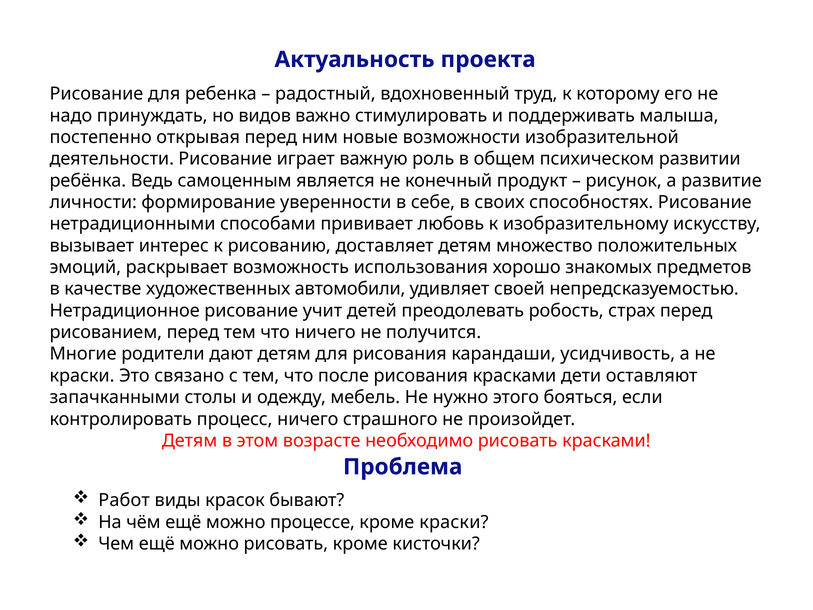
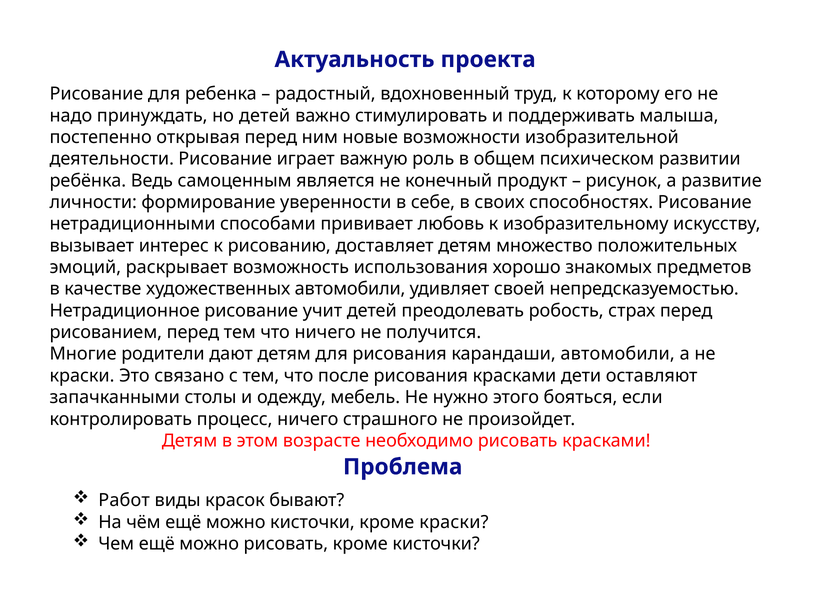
но видов: видов -> детей (265, 116)
карандаши усидчивость: усидчивость -> автомобили (618, 354)
можно процессе: процессе -> кисточки (312, 522)
